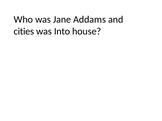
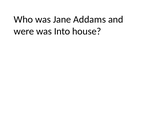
cities: cities -> were (24, 31)
